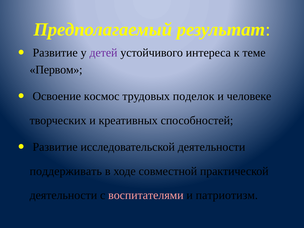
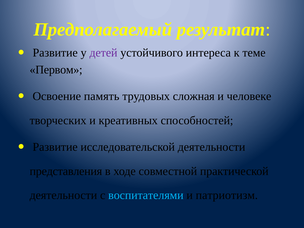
космос: космос -> память (102, 96)
поделок: поделок -> сложная (194, 96)
поддерживать: поддерживать -> представления (66, 171)
воспитателями colour: pink -> light blue (146, 195)
